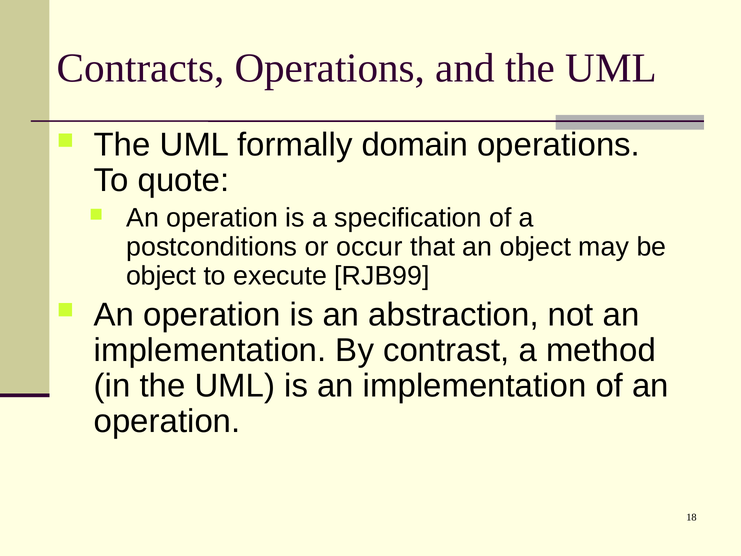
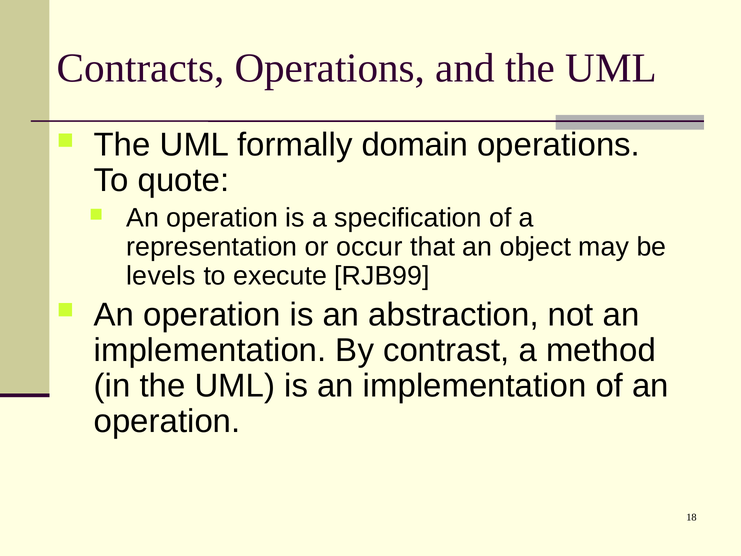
postconditions: postconditions -> representation (212, 247)
object: object -> levels (161, 276)
